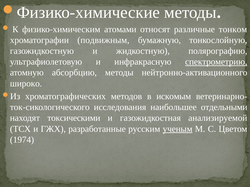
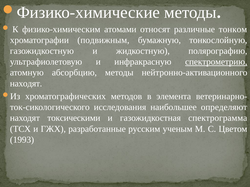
широко: широко -> находят (26, 84)
искомым: искомым -> элемента (174, 97)
отдельными: отдельными -> определяют (224, 107)
анализируемой: анализируемой -> спектрограмма (218, 118)
ученым underline: present -> none (178, 129)
1974: 1974 -> 1993 (22, 140)
